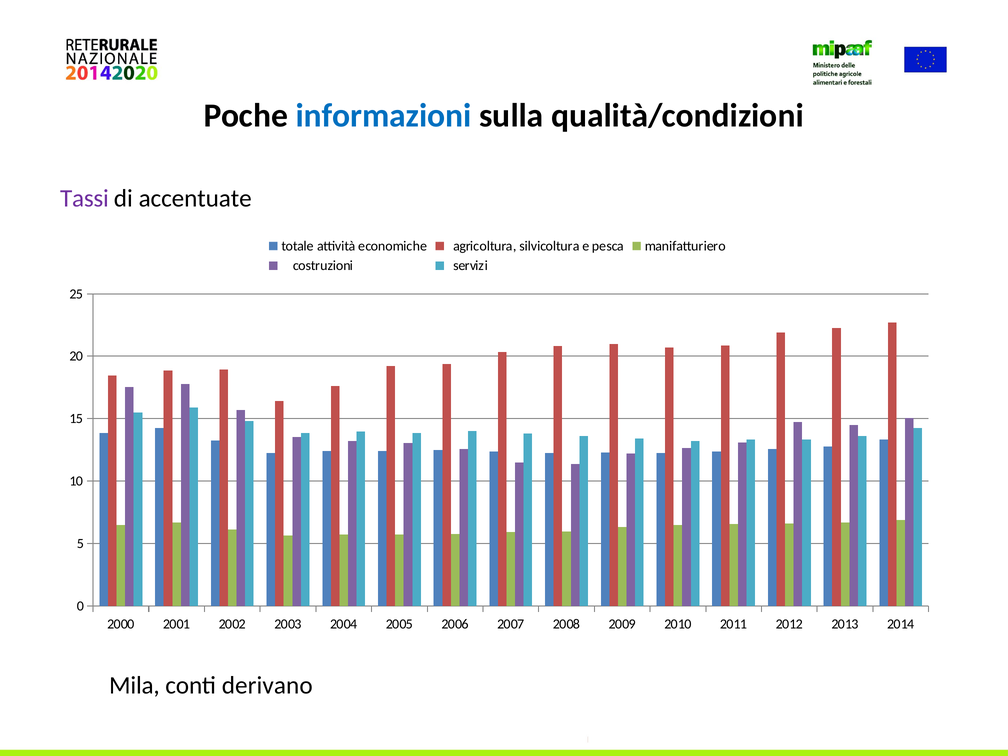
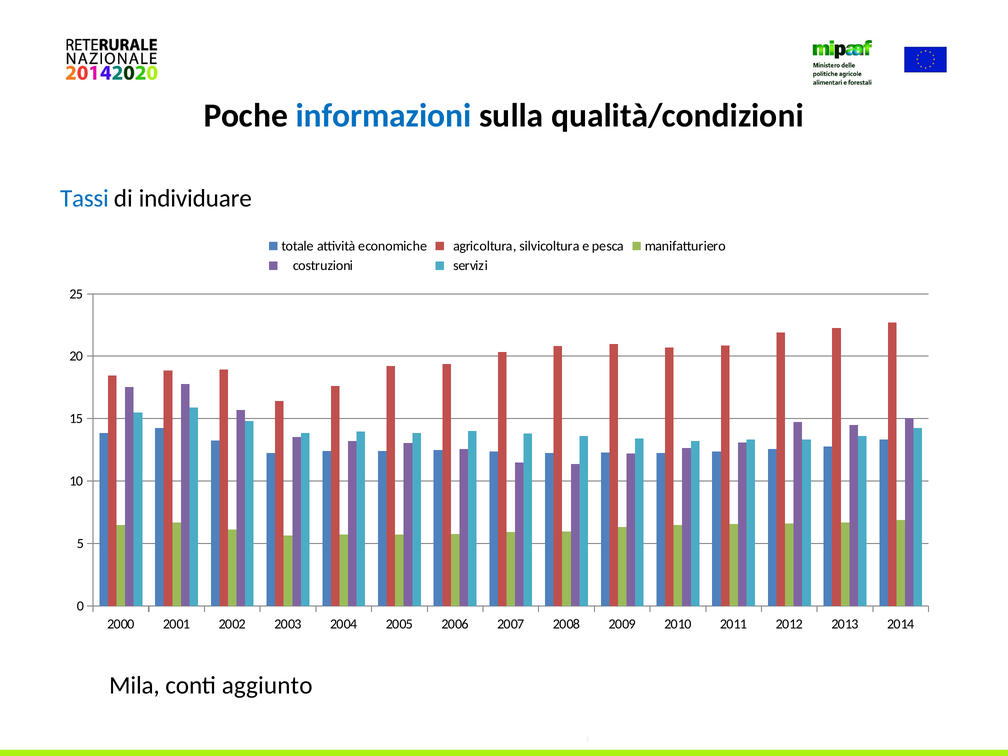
Tassi colour: purple -> blue (84, 198)
accentuate: accentuate -> individuare (195, 198)
derivano: derivano -> aggiunto (267, 686)
